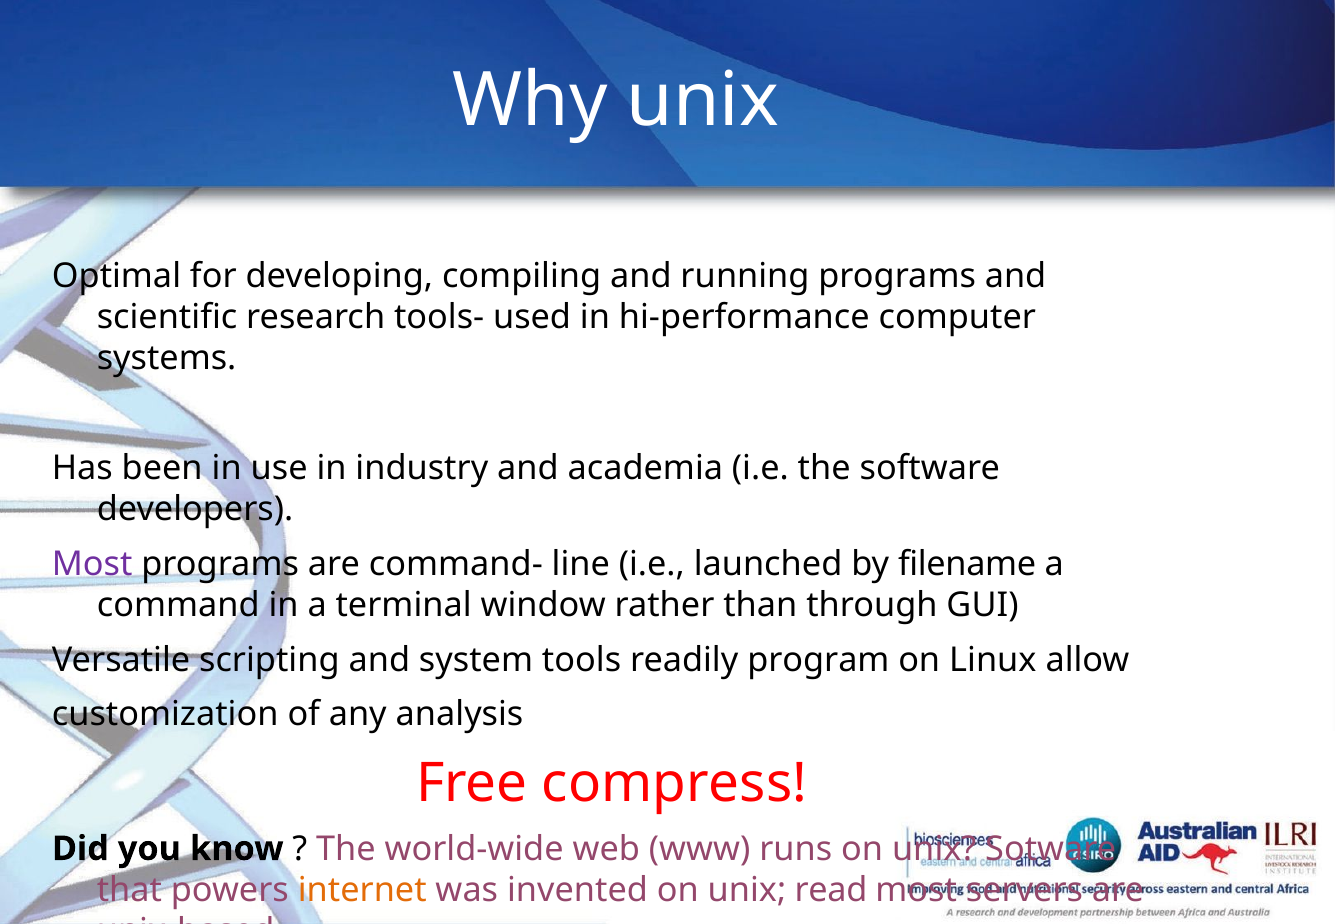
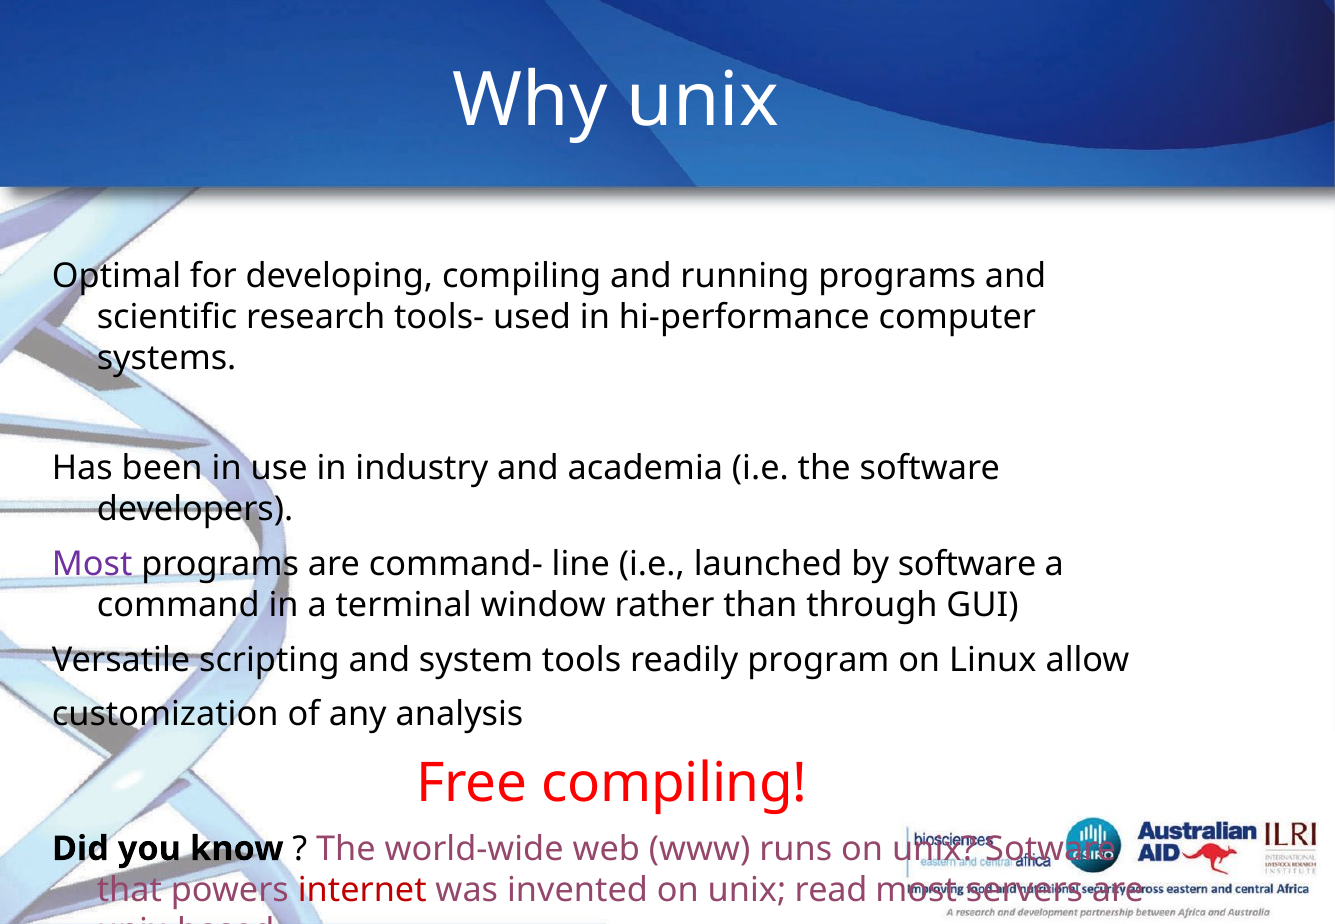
by filename: filename -> software (967, 564)
Free compress: compress -> compiling (675, 783)
internet colour: orange -> red (362, 890)
